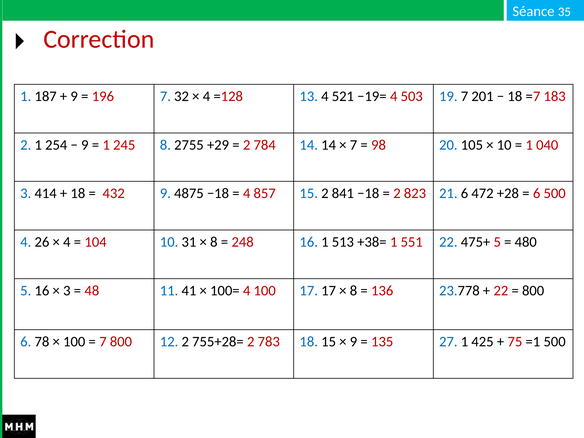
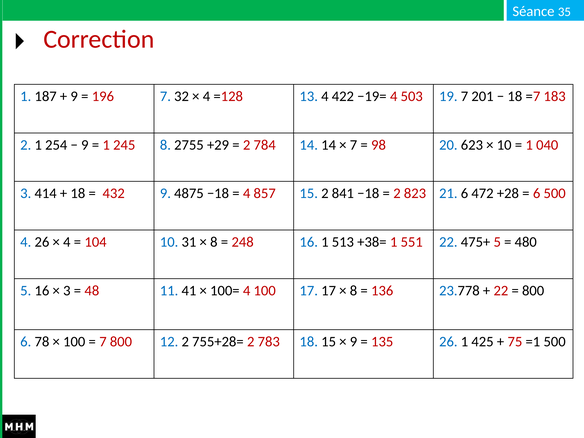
521: 521 -> 422 (343, 96)
105: 105 -> 623 (472, 145)
135 27: 27 -> 26 (448, 342)
